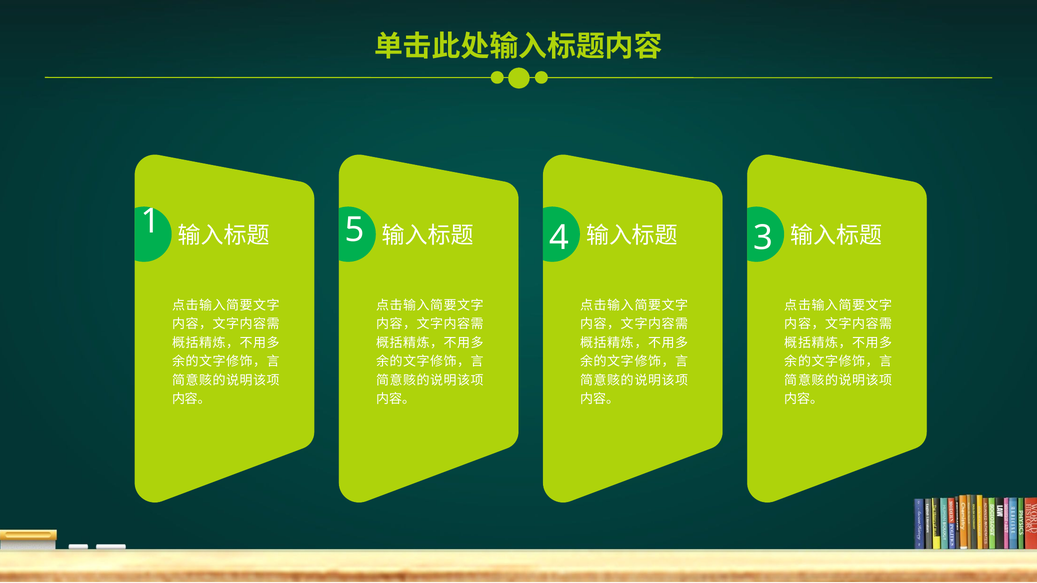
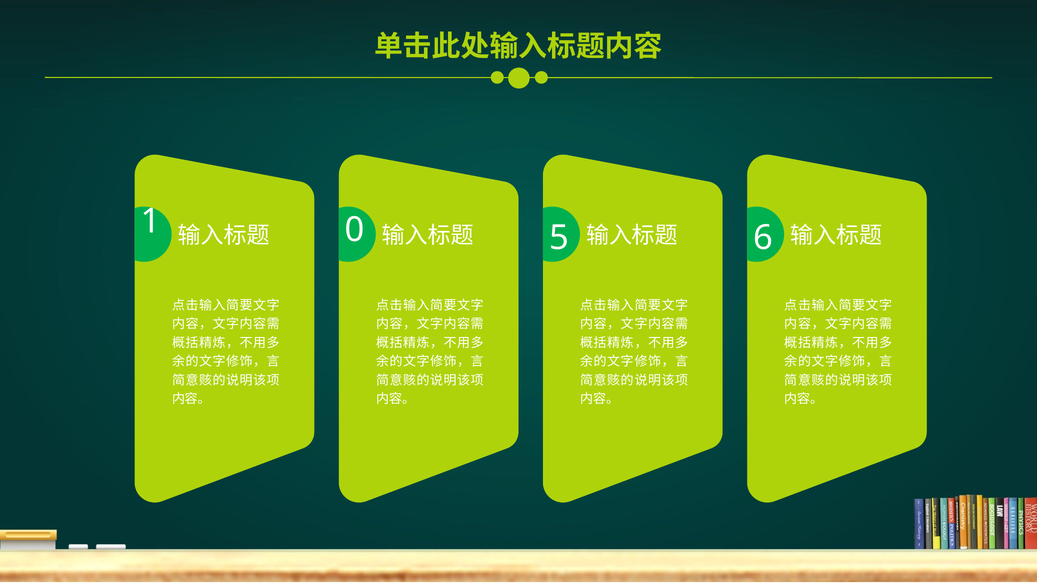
5: 5 -> 0 (355, 230)
4: 4 -> 5 (559, 238)
3: 3 -> 6 (763, 238)
